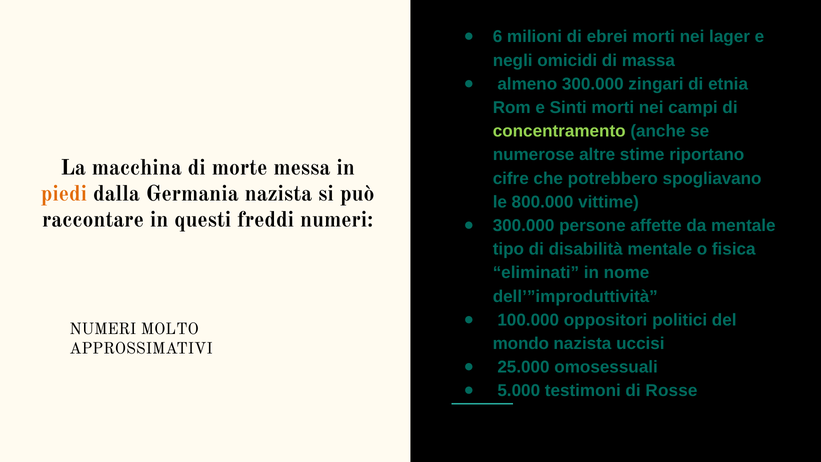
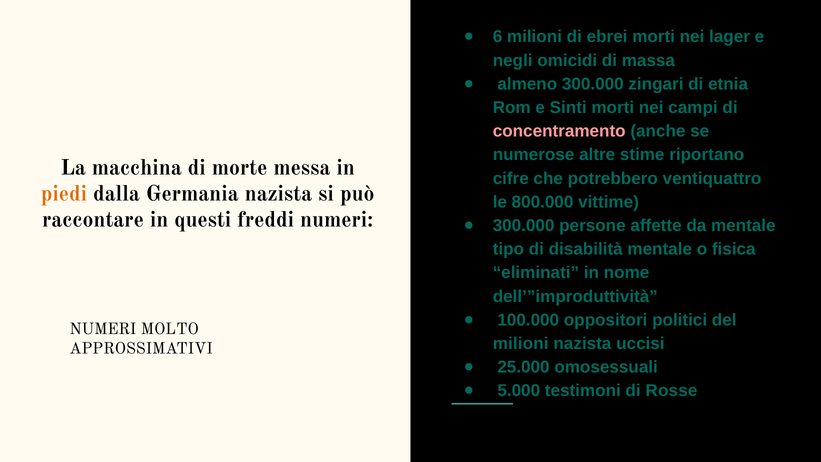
concentramento colour: light green -> pink (559, 131)
spogliavano: spogliavano -> ventiquattro (712, 178)
mondo: mondo -> milioni (521, 344)
